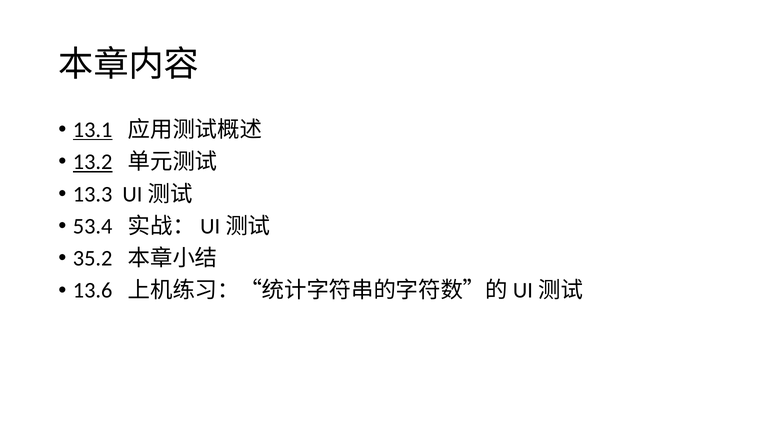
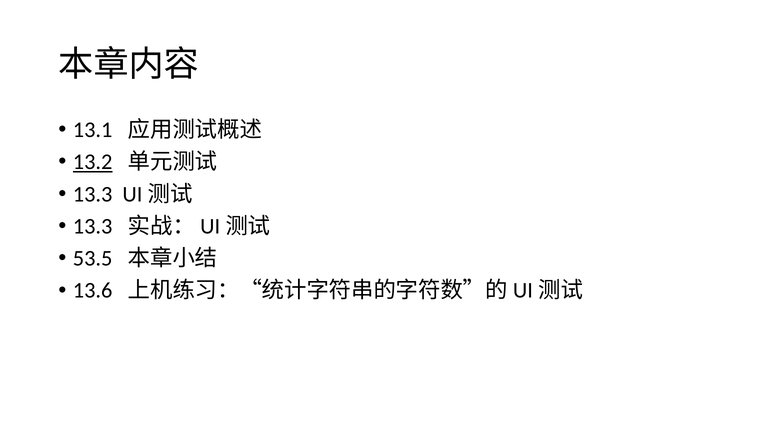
13.1 underline: present -> none (93, 130)
53.4: 53.4 -> 13.3 (93, 226)
35.2: 35.2 -> 53.5 (93, 258)
